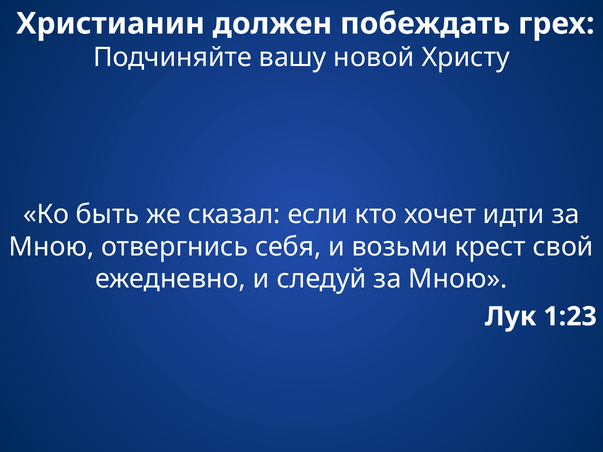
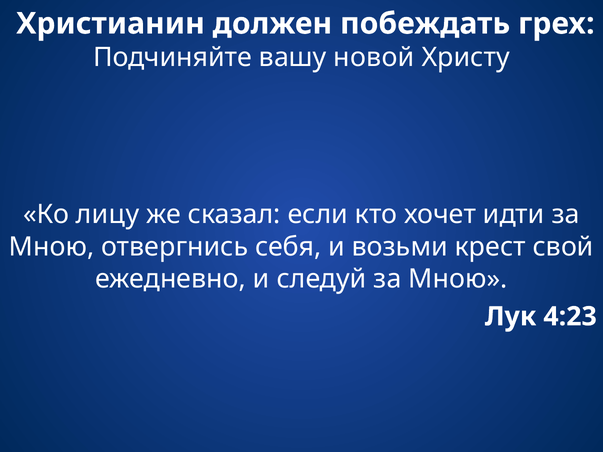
быть: быть -> лицу (108, 215)
1:23: 1:23 -> 4:23 (570, 317)
